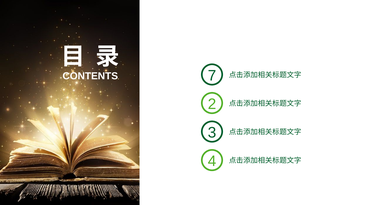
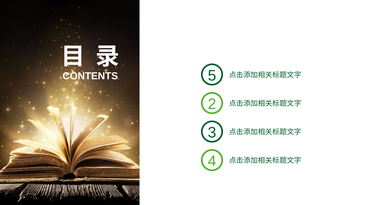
7: 7 -> 5 (212, 76)
